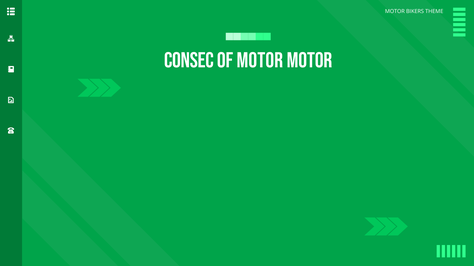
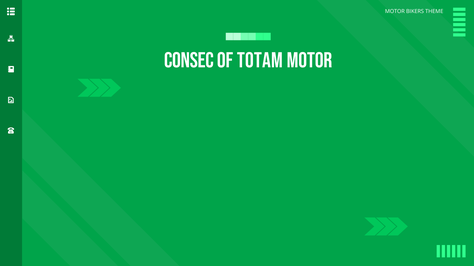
of Motor: Motor -> Totam (260, 61)
